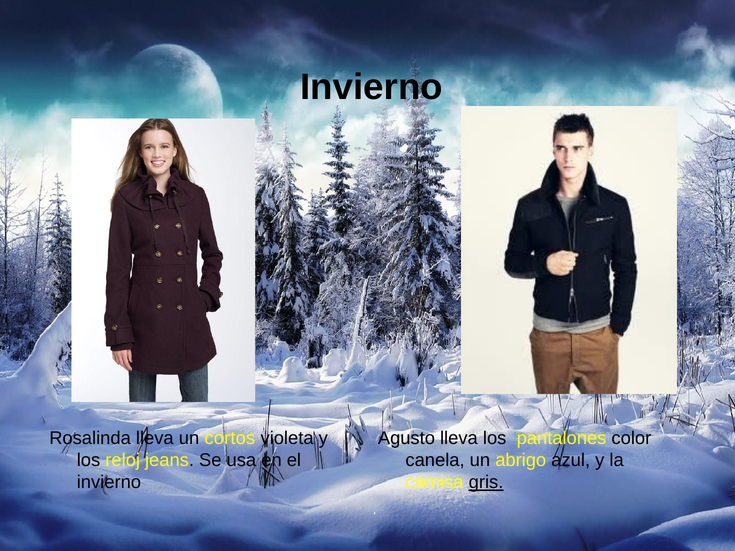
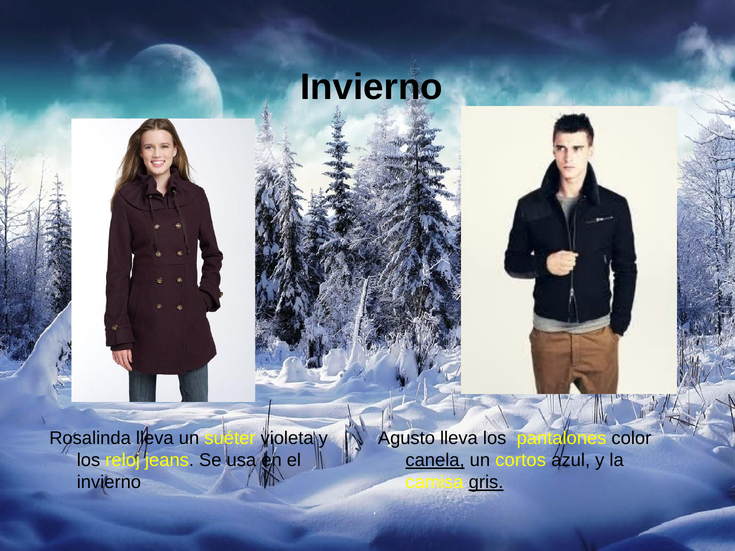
cortos: cortos -> suéter (230, 438)
canela underline: none -> present (435, 461)
abrigo: abrigo -> cortos (521, 461)
